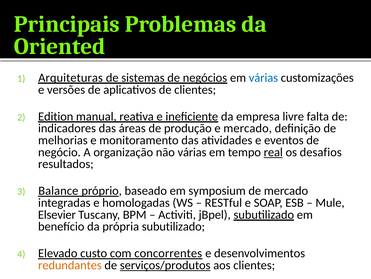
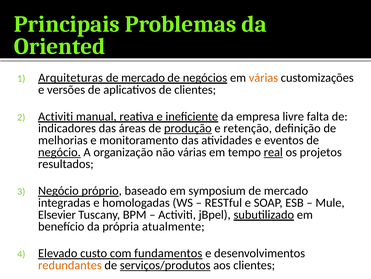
sistemas: sistemas -> mercado (143, 78)
várias colour: blue -> orange (263, 78)
Edition: Edition -> Activiti (56, 116)
produção underline: none -> present (188, 128)
e mercado: mercado -> retenção (248, 128)
negócio underline: none -> present (59, 152)
desafios: desafios -> projetos (321, 152)
Balance: Balance -> Negócio (58, 190)
própria subutilizado: subutilizado -> atualmente (173, 226)
concorrentes: concorrentes -> fundamentos (168, 253)
